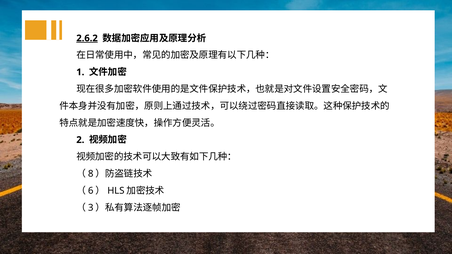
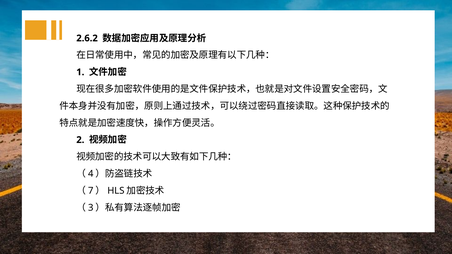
2.6.2 underline: present -> none (87, 38)
8: 8 -> 4 (91, 174)
6: 6 -> 7 (91, 191)
